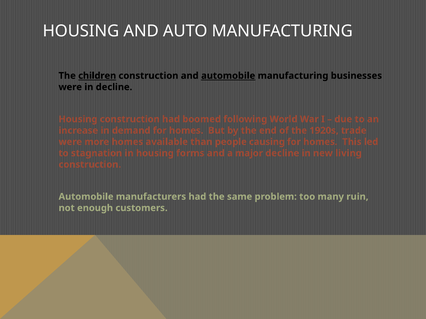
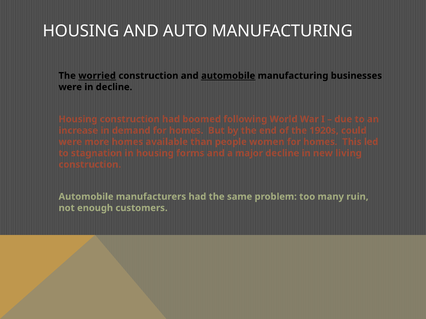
children: children -> worried (97, 76)
trade: trade -> could (354, 131)
causing: causing -> women (267, 142)
